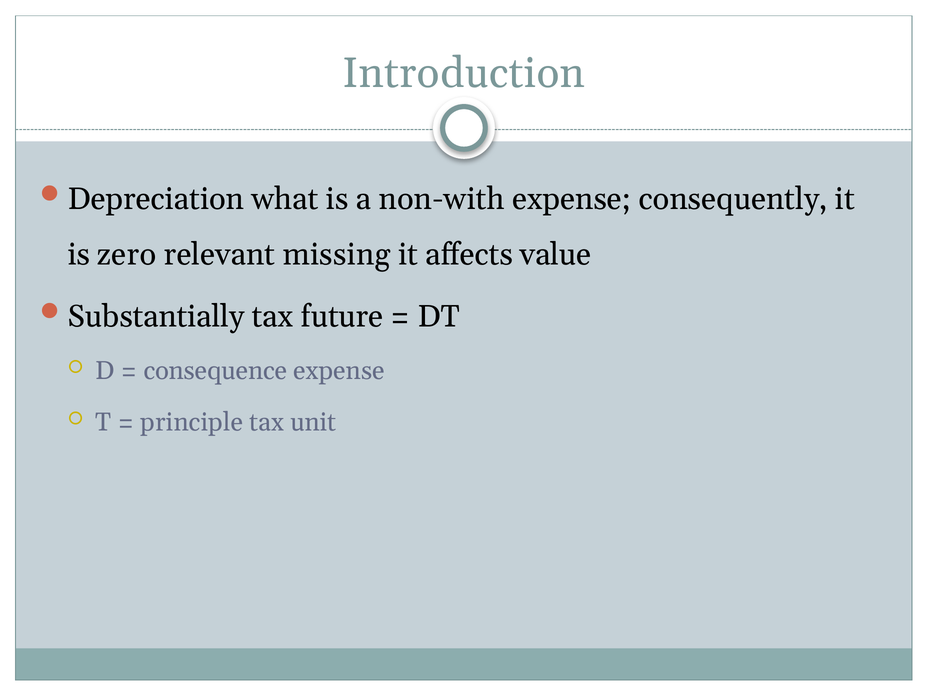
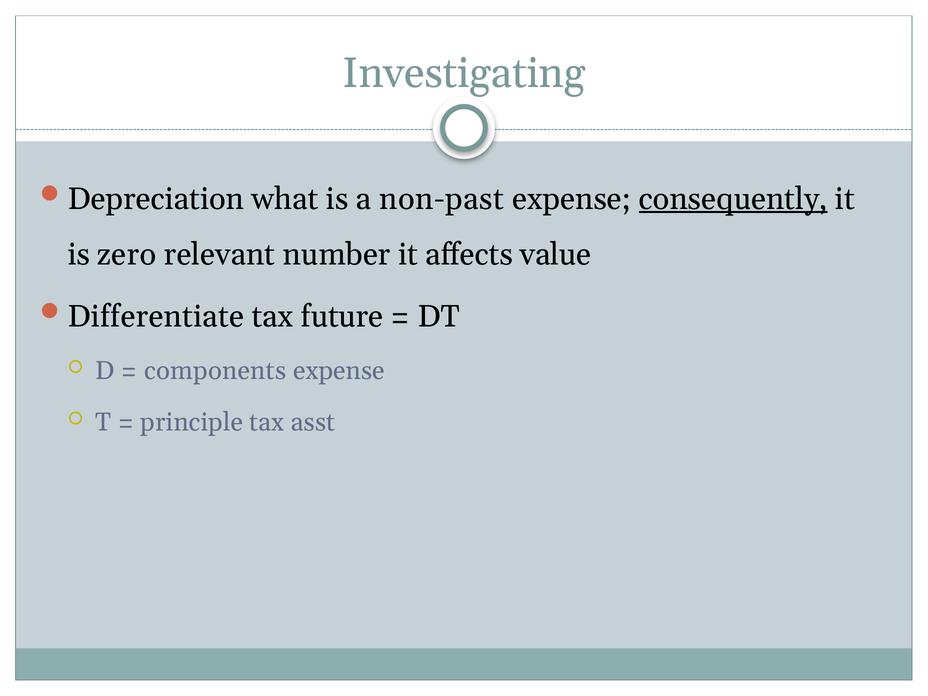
Introduction: Introduction -> Investigating (464, 73)
non-with: non-with -> non-past (442, 199)
consequently underline: none -> present (733, 199)
missing: missing -> number (337, 255)
Substantially: Substantially -> Differentiate (156, 316)
consequence: consequence -> components (215, 371)
unit: unit -> asst (313, 422)
